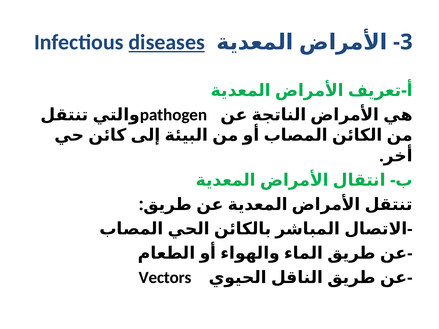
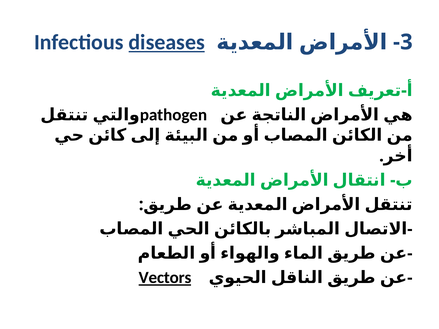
Vectors underline: none -> present (165, 278)
